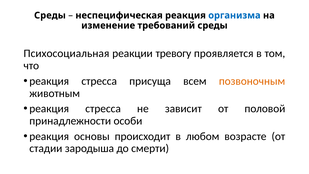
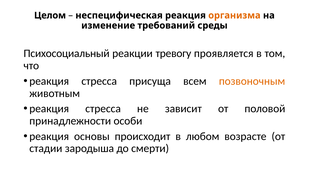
Среды: Среды -> Целом (50, 15)
организма colour: blue -> orange (234, 15)
Психосоциальная: Психосоциальная -> Психосоциальный (67, 53)
